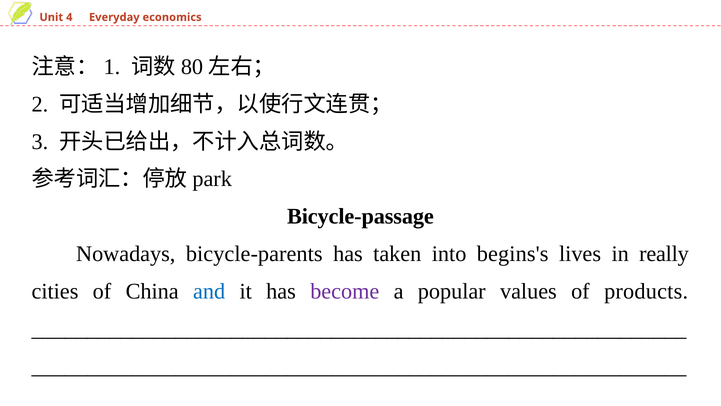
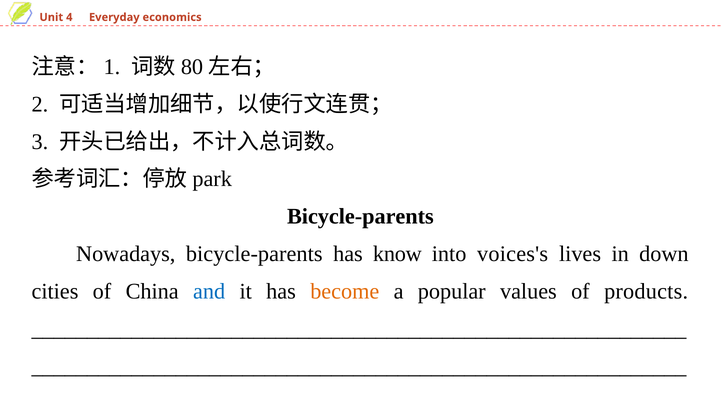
Bicycle-passage: Bicycle-passage -> Bicycle-parents (360, 216)
taken: taken -> know (397, 254)
begins's: begins's -> voices's (513, 254)
really: really -> down (664, 254)
become colour: purple -> orange (345, 291)
